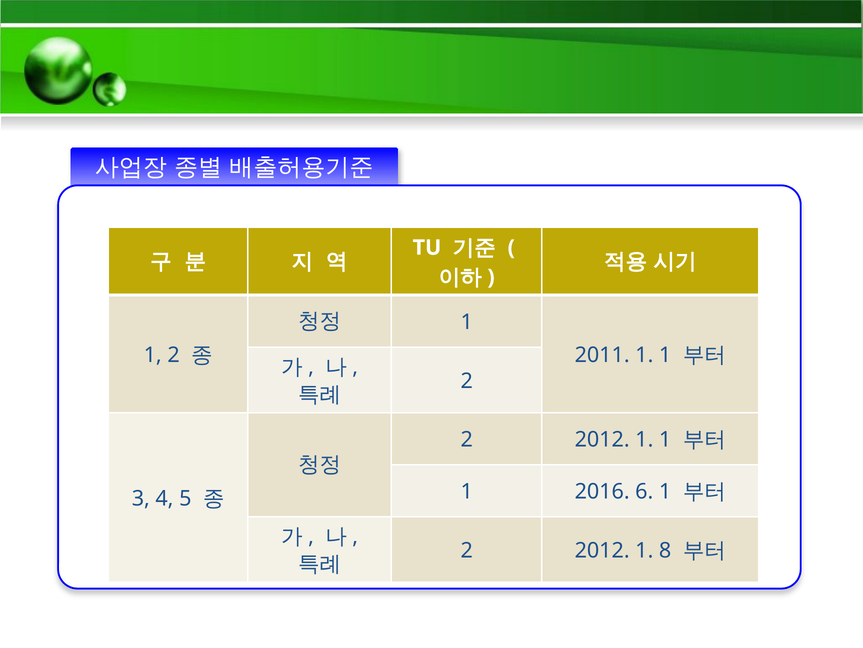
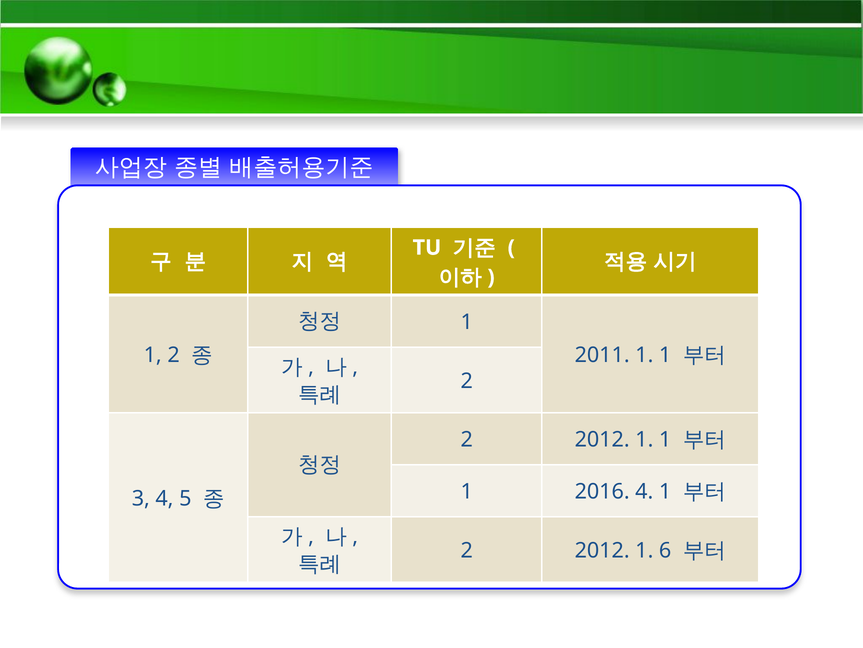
2016 6: 6 -> 4 (644, 491)
8: 8 -> 6 (665, 550)
